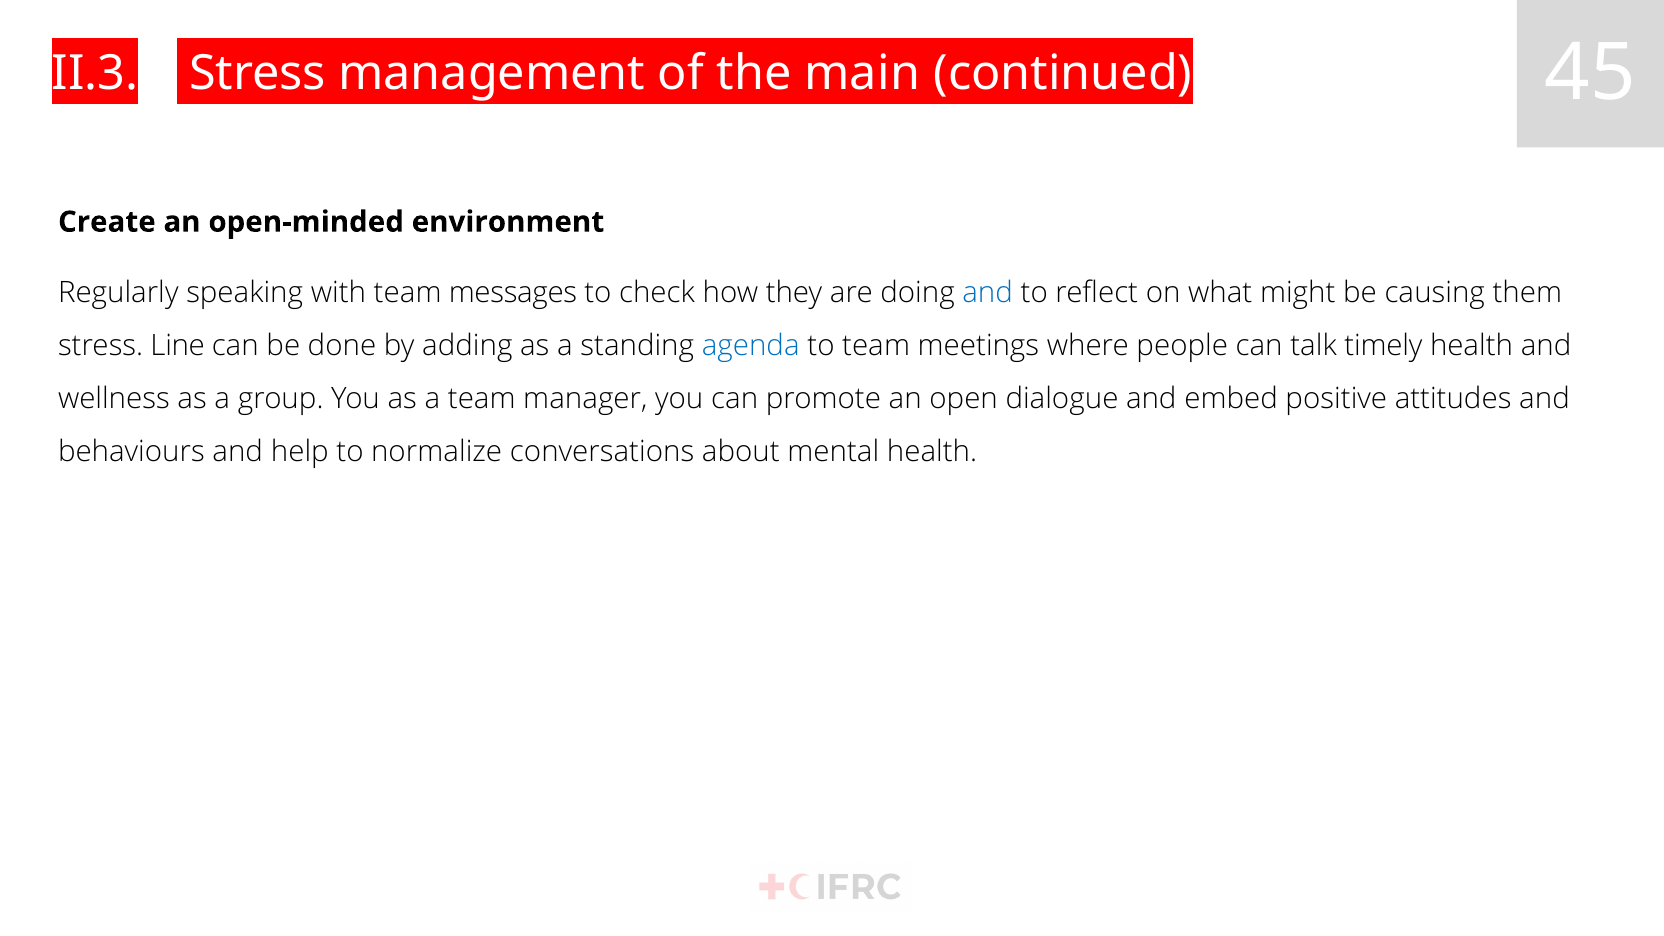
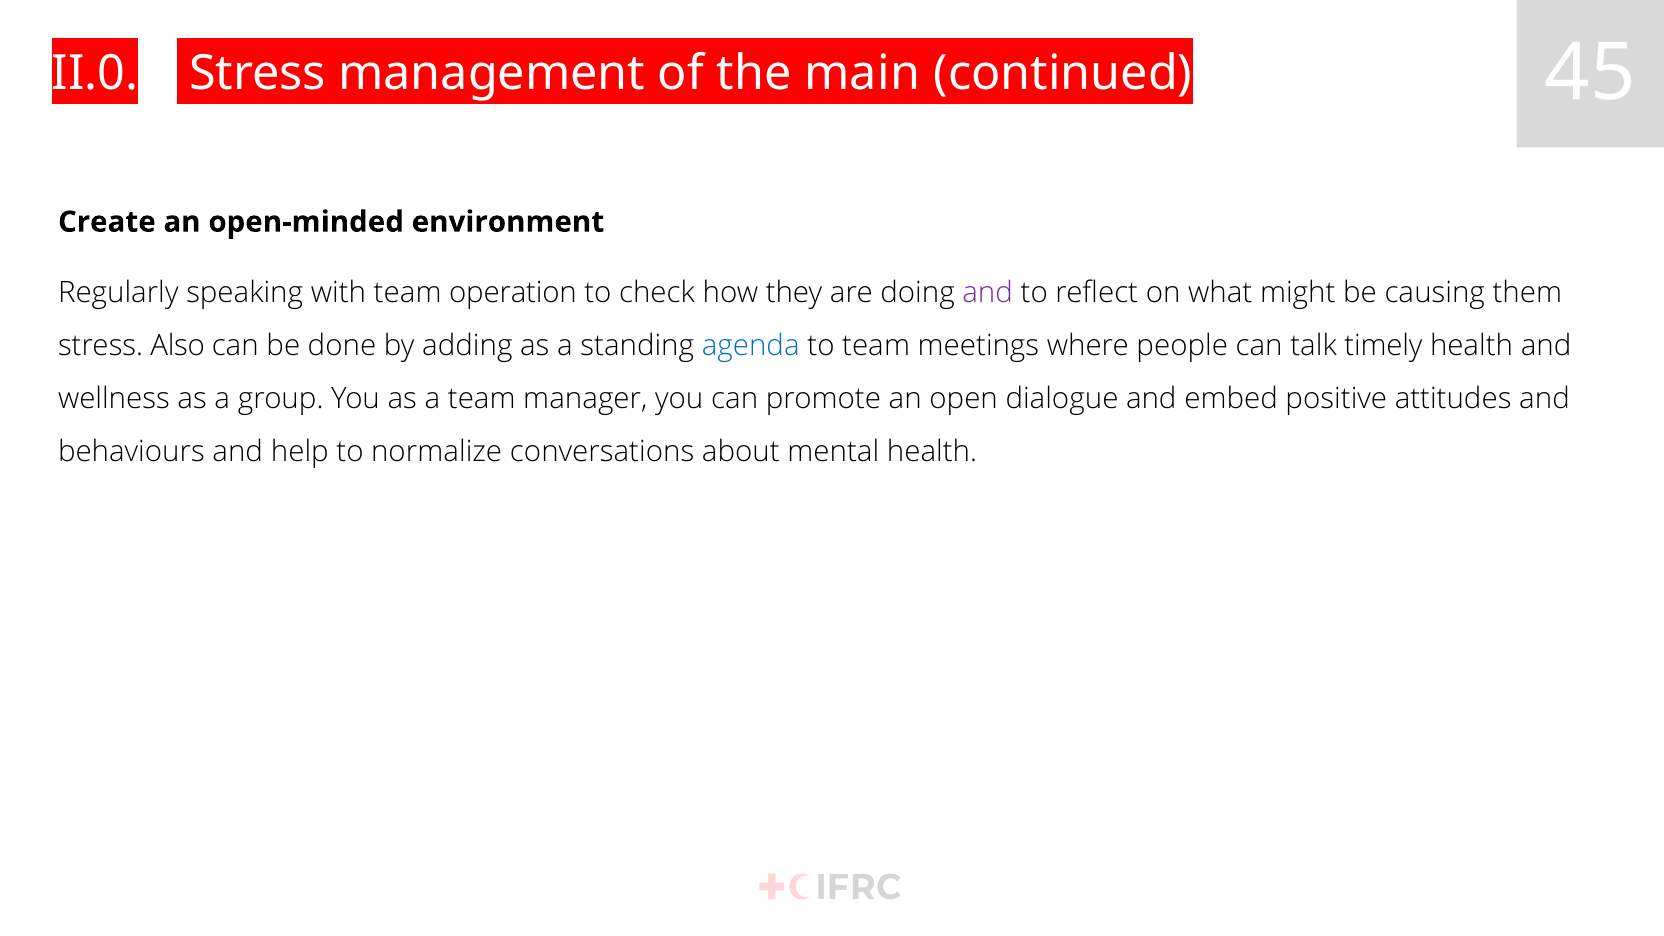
II.3: II.3 -> II.0 (95, 74)
messages: messages -> operation (513, 292)
and colour: blue -> purple (988, 292)
Line: Line -> Also (178, 345)
